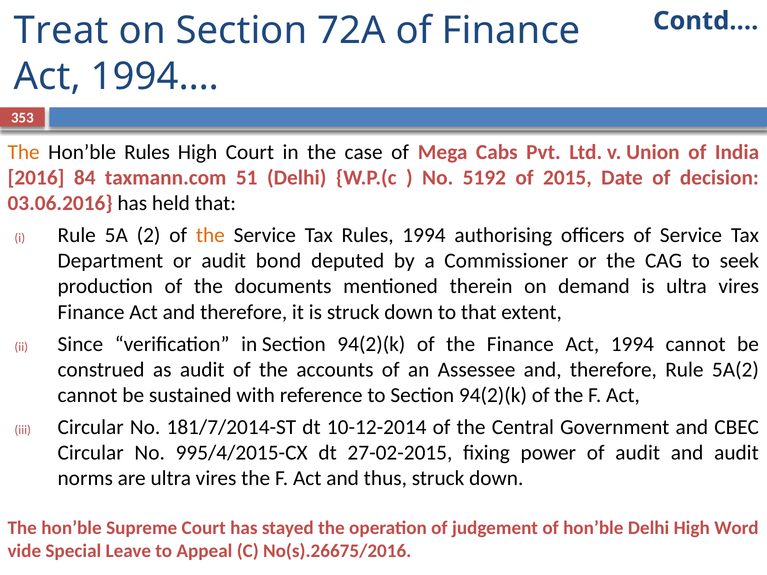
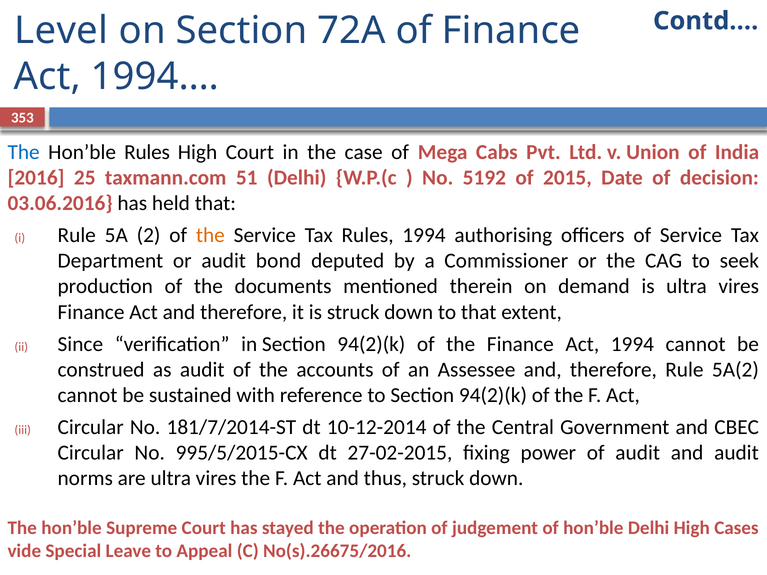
Treat: Treat -> Level (61, 31)
The colour: orange -> blue (24, 152)
84: 84 -> 25 (85, 178)
995/4/2015-CX: 995/4/2015-CX -> 995/5/2015-CX (242, 453)
Word: Word -> Cases (736, 528)
